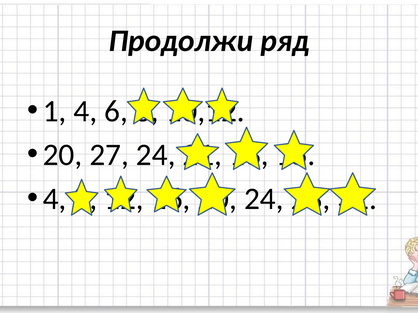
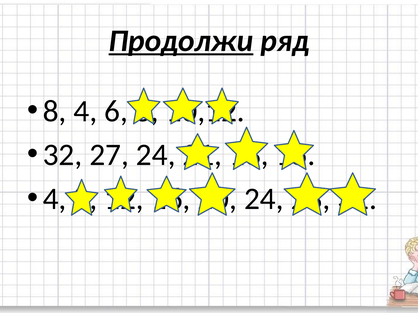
Продолжи underline: none -> present (181, 41)
1: 1 -> 8 (55, 111)
20: 20 -> 32 (62, 155)
